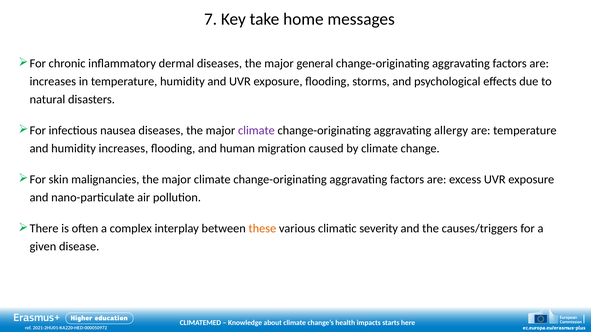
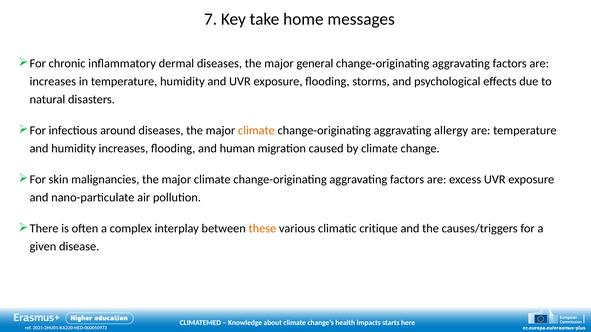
nausea: nausea -> around (118, 131)
climate colour: purple -> orange (256, 131)
severity: severity -> critique (379, 229)
